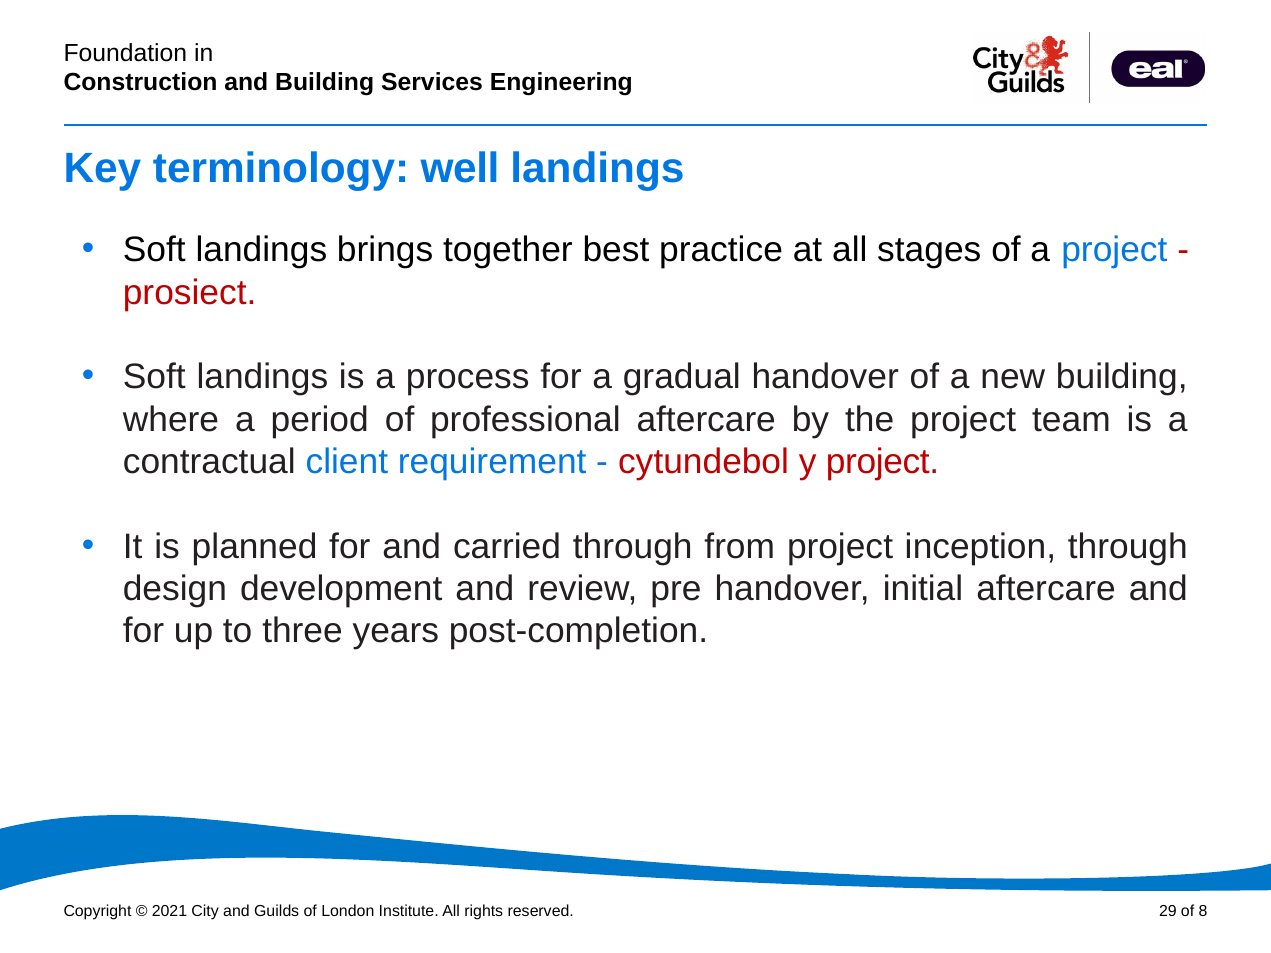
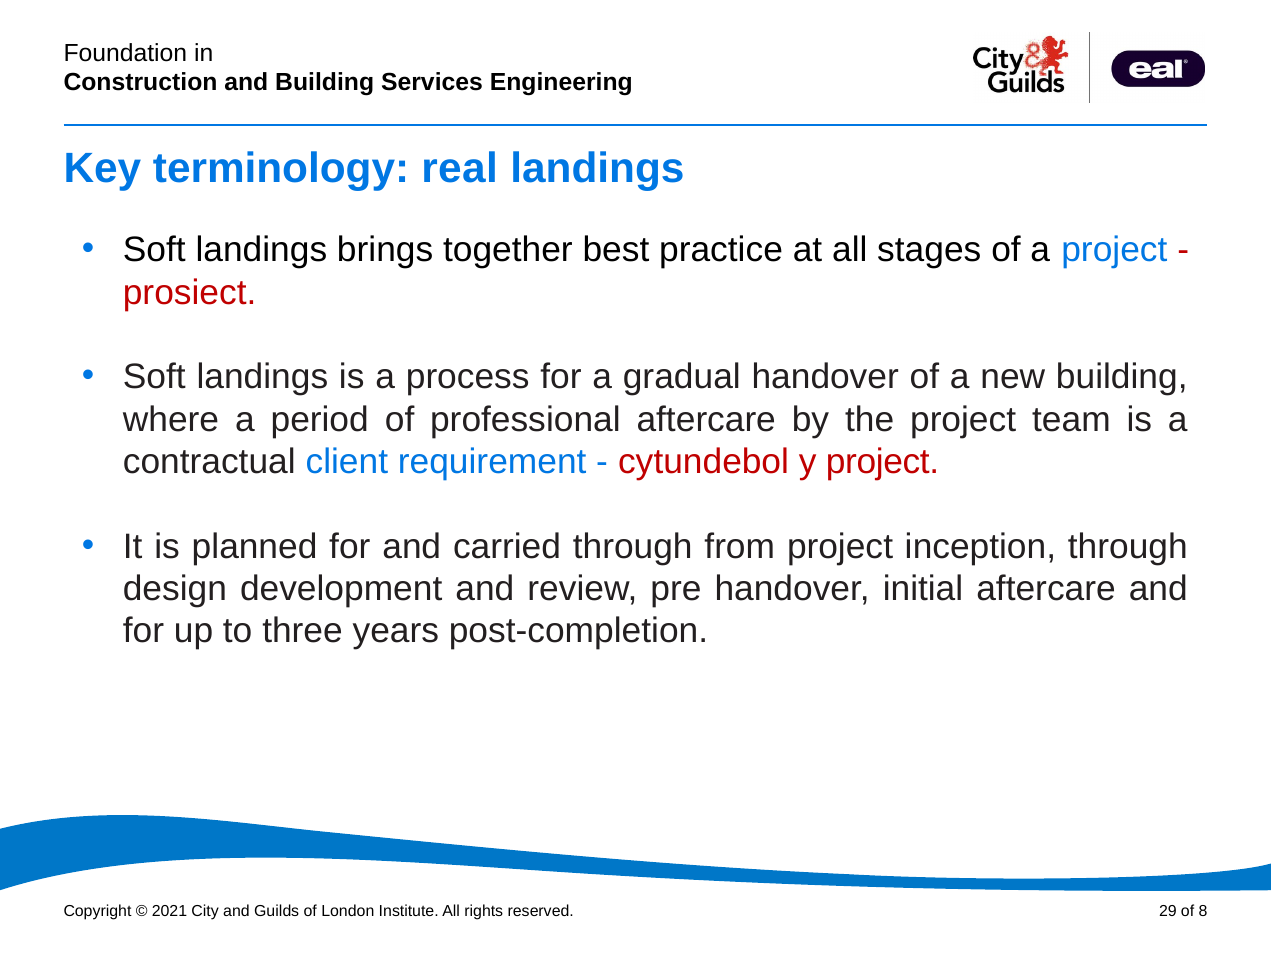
well: well -> real (460, 169)
